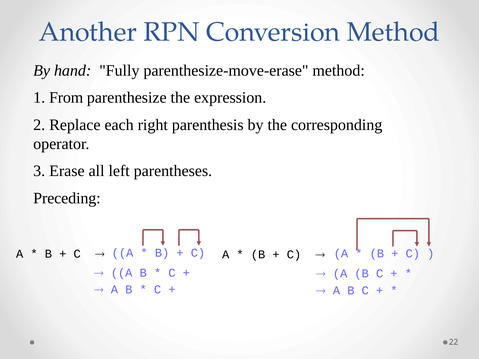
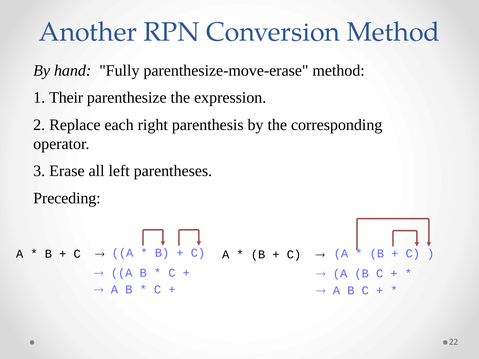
From: From -> Their (66, 98)
